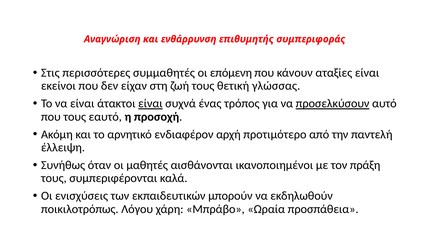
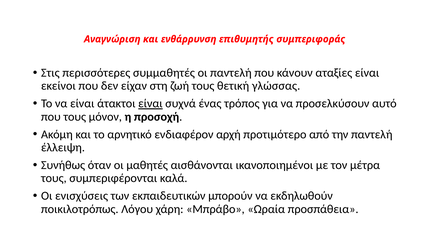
οι επόμενη: επόμενη -> παντελή (231, 73)
προσελκύσουν underline: present -> none (333, 104)
εαυτό: εαυτό -> μόνον (105, 117)
πράξη: πράξη -> μέτρα (365, 165)
